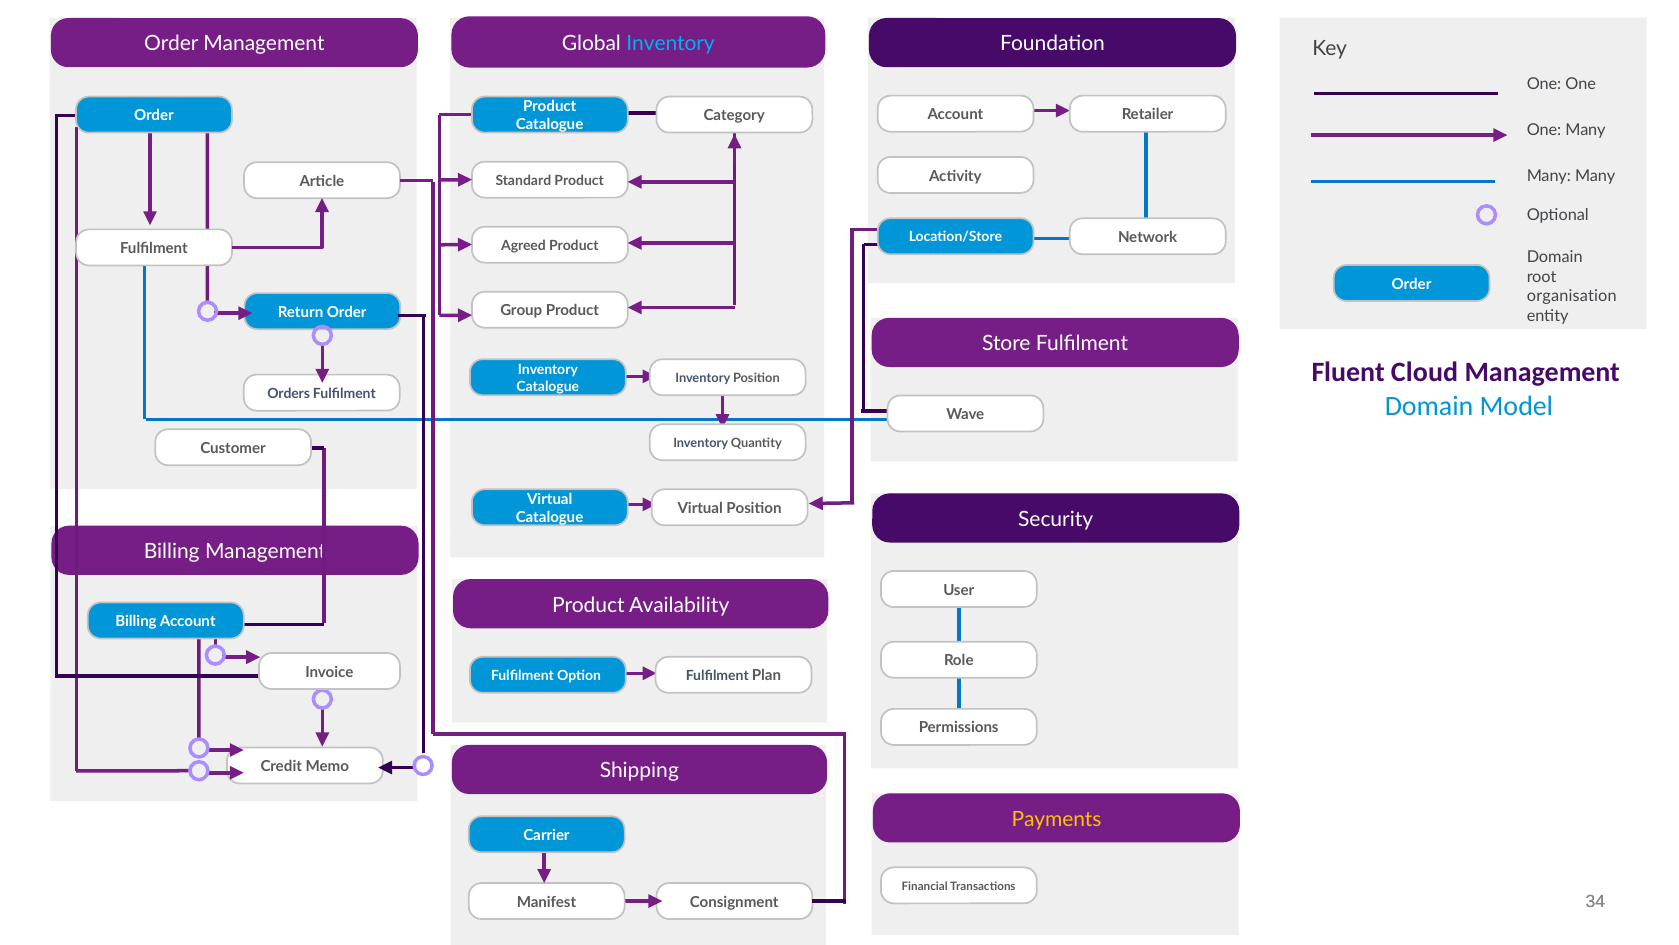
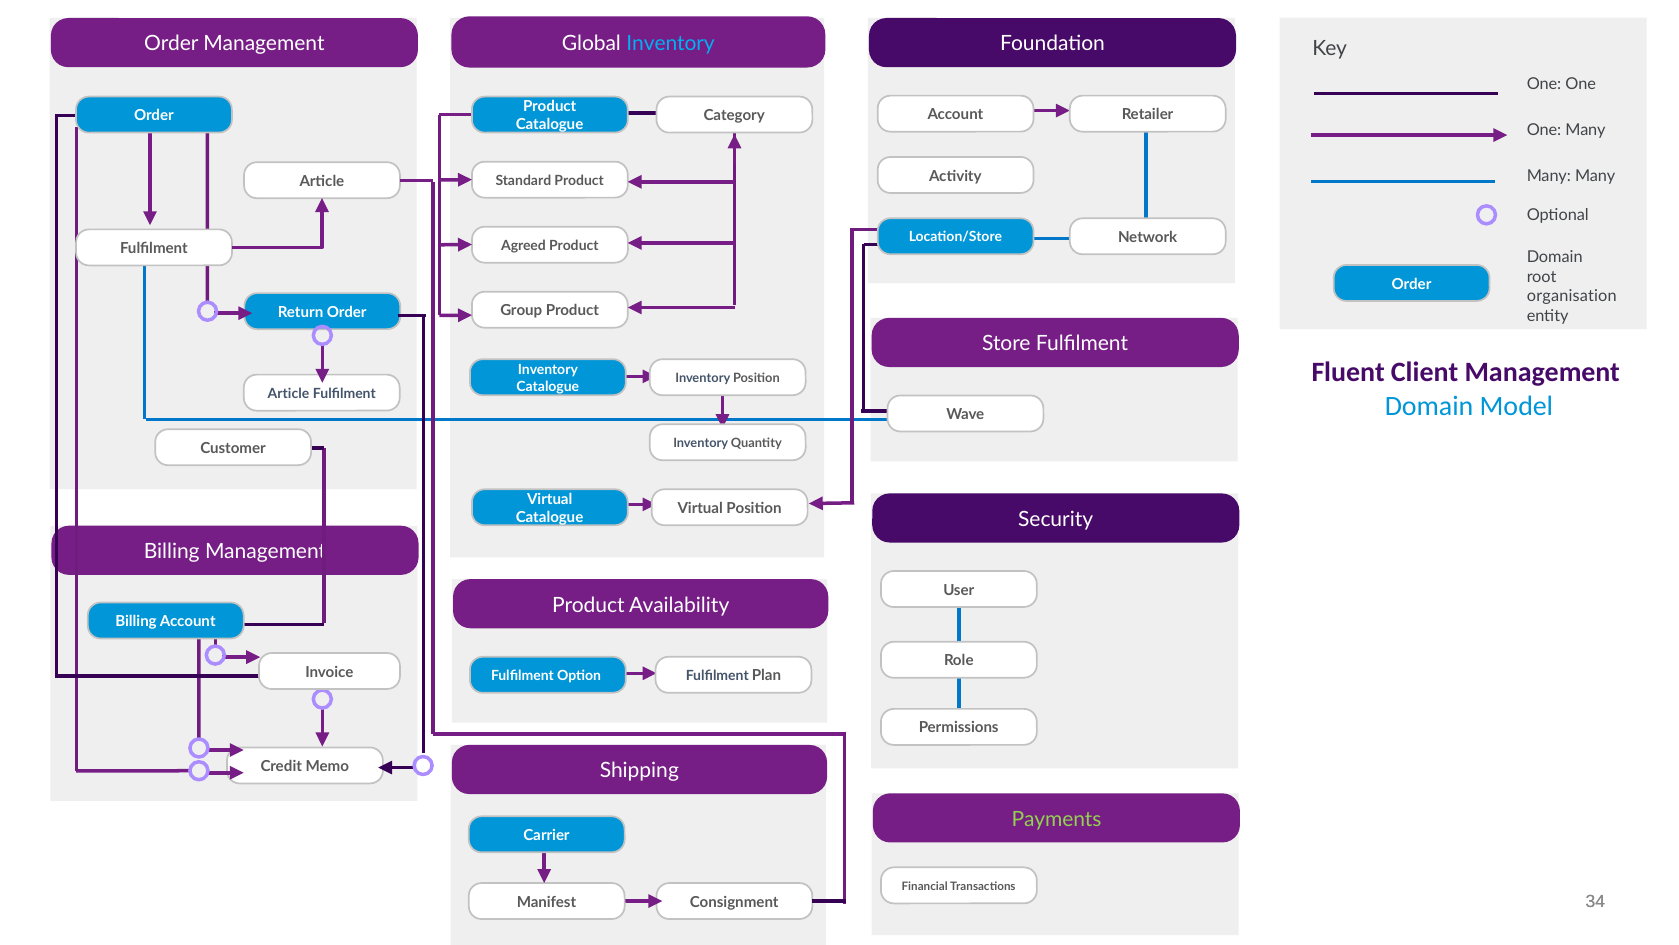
Cloud: Cloud -> Client (1425, 372)
Orders: Orders -> Article (288, 393)
Payments colour: yellow -> light green (1056, 819)
